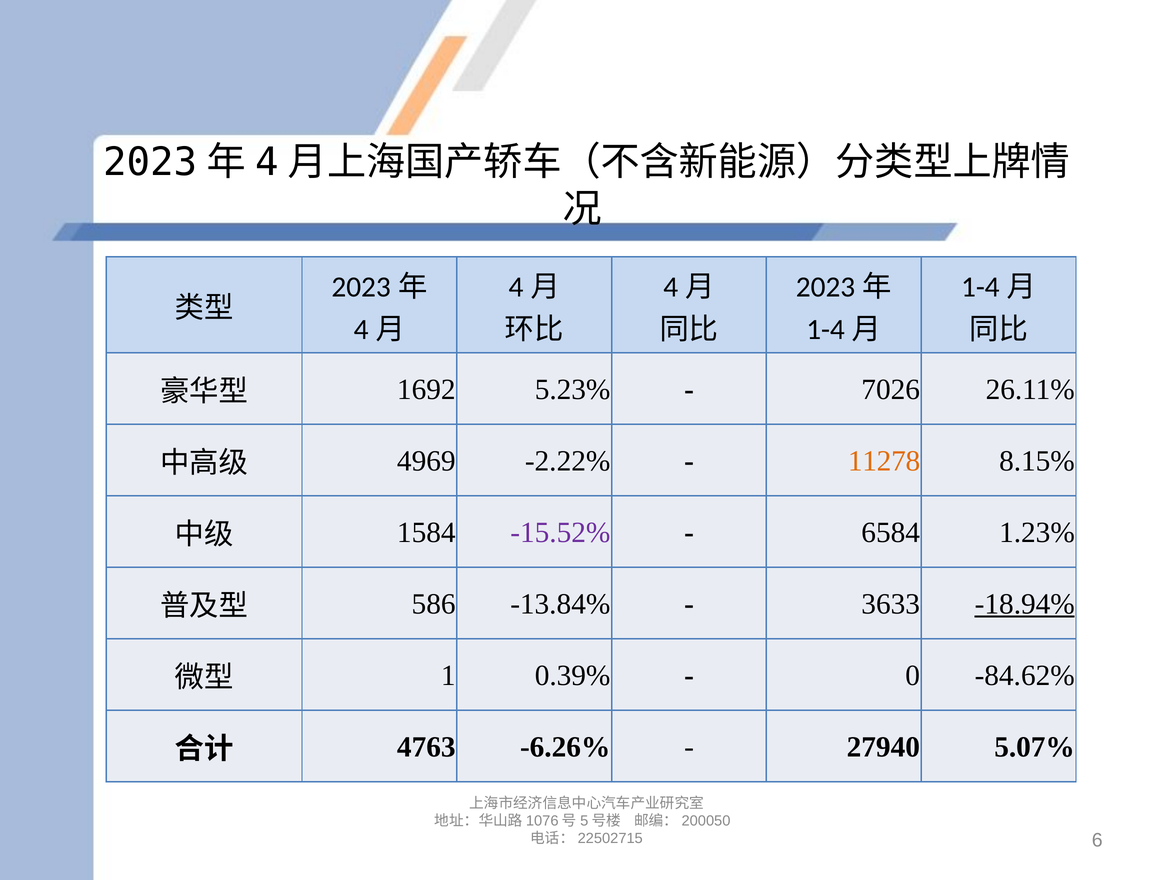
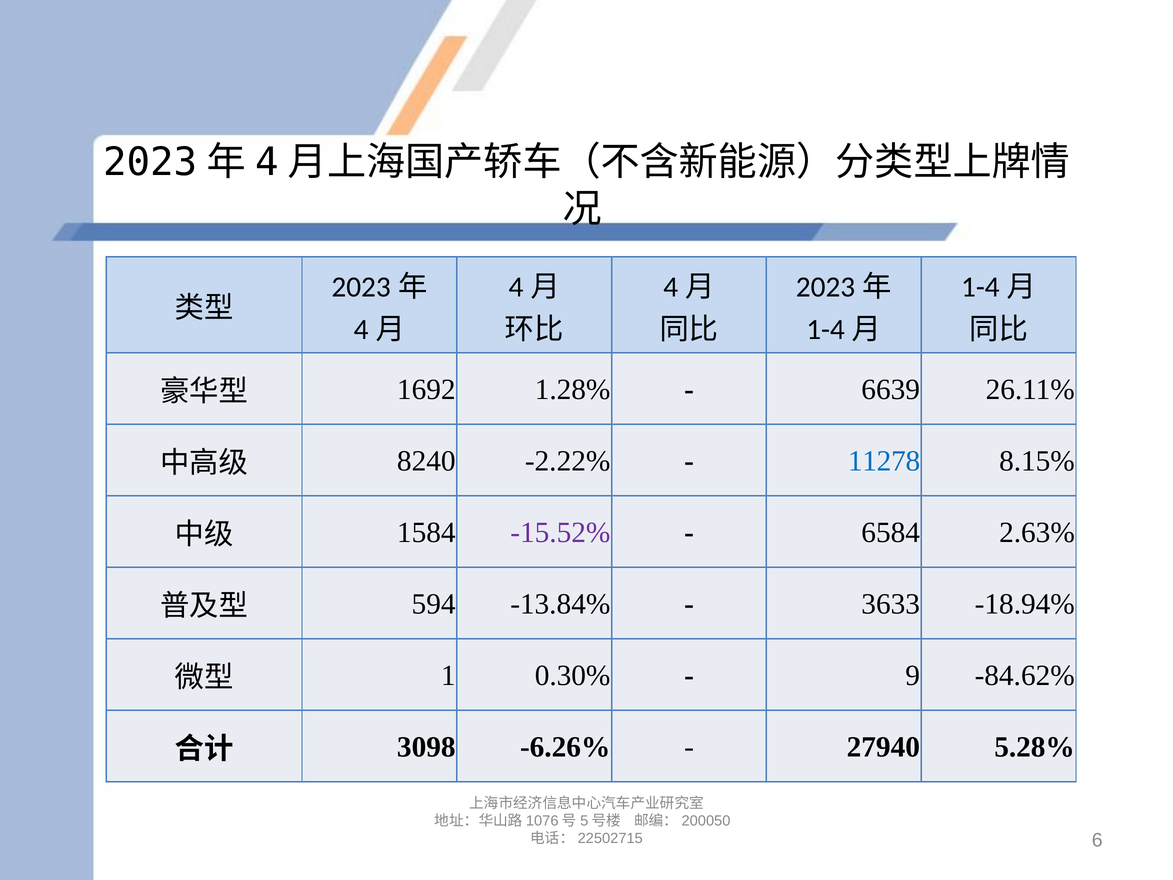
5.23%: 5.23% -> 1.28% (573, 389)
7026: 7026 -> 6639 (891, 389)
4969: 4969 -> 8240 (426, 461)
11278 colour: orange -> blue (884, 461)
1.23%: 1.23% -> 2.63% (1037, 532)
586: 586 -> 594 (434, 604)
-18.94% underline: present -> none (1025, 604)
0.39%: 0.39% -> 0.30% (573, 675)
0: 0 -> 9 (913, 675)
4763: 4763 -> 3098 (426, 747)
5.07%: 5.07% -> 5.28% (1035, 747)
